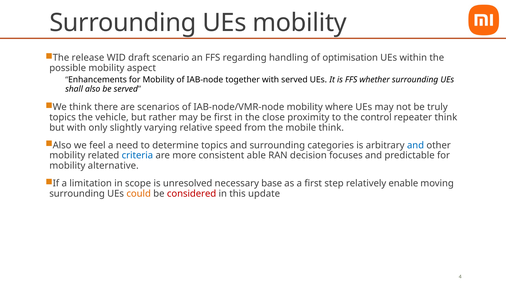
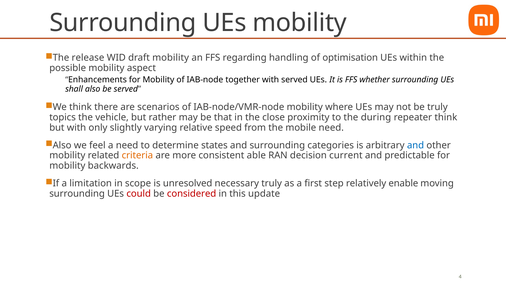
draft scenario: scenario -> mobility (171, 58)
be first: first -> that (223, 117)
control: control -> during (376, 117)
mobile think: think -> need (331, 127)
determine topics: topics -> states (214, 145)
criteria colour: blue -> orange (137, 155)
focuses: focuses -> current (346, 155)
alternative: alternative -> backwards (113, 166)
necessary base: base -> truly (272, 183)
could colour: orange -> red (139, 193)
